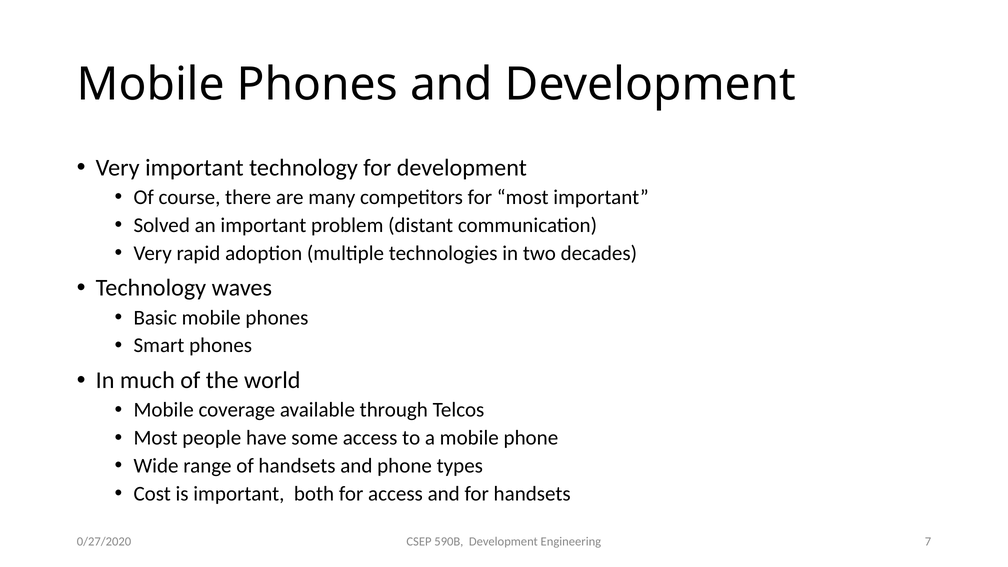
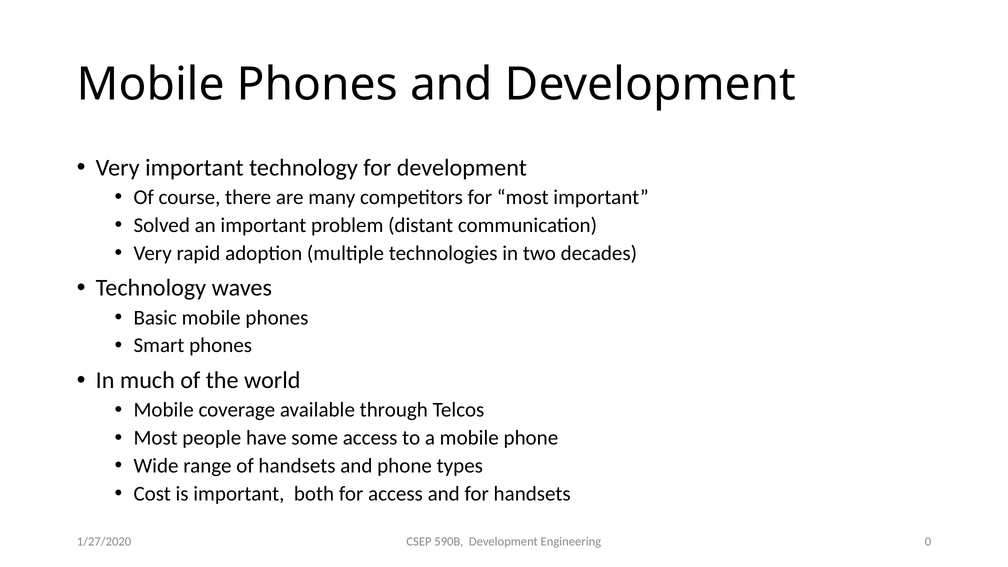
7: 7 -> 0 (928, 541)
0/27/2020: 0/27/2020 -> 1/27/2020 (104, 541)
